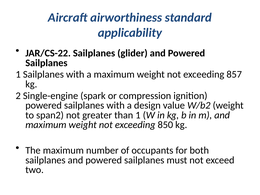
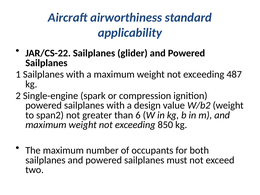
857: 857 -> 487 (234, 74)
than 1: 1 -> 6 (138, 115)
